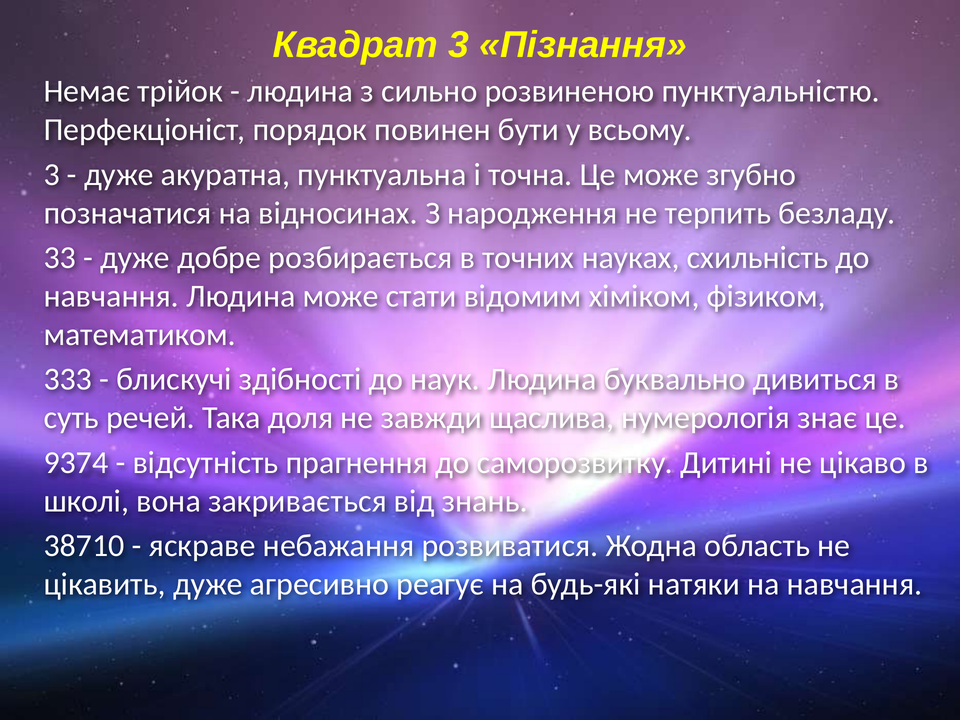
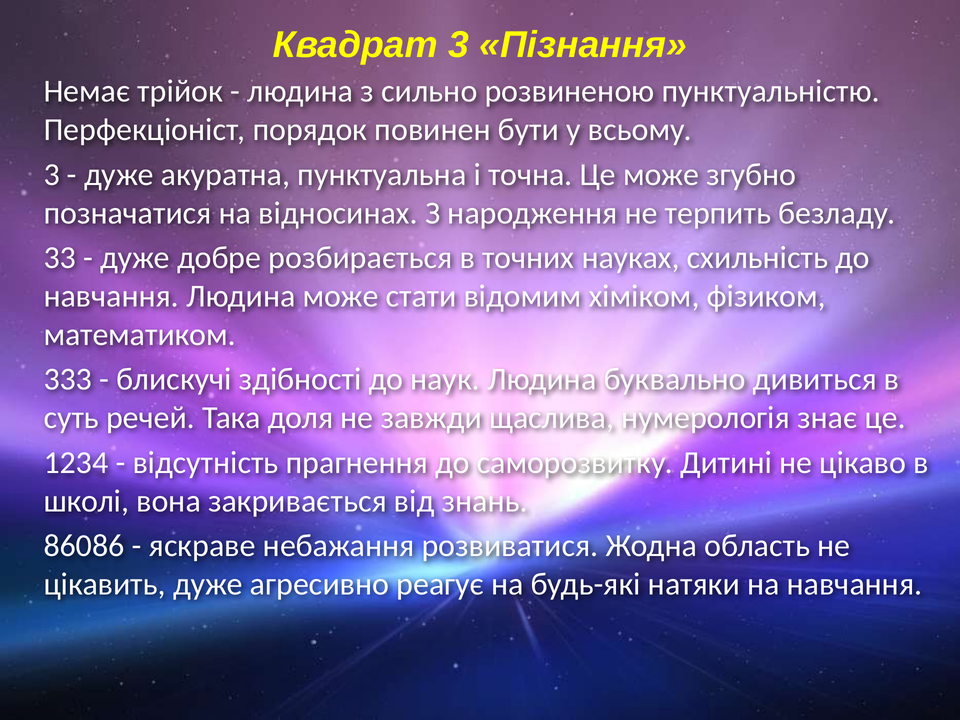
9374: 9374 -> 1234 (76, 463)
38710: 38710 -> 86086 (84, 546)
